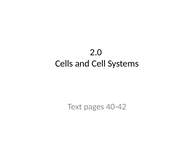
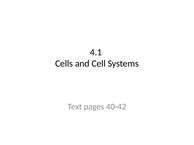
2.0: 2.0 -> 4.1 (96, 52)
